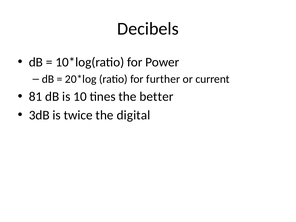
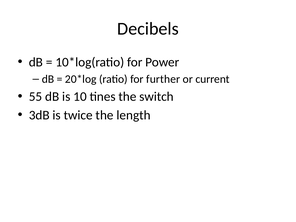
81: 81 -> 55 (36, 97)
better: better -> switch (157, 97)
digital: digital -> length (134, 115)
